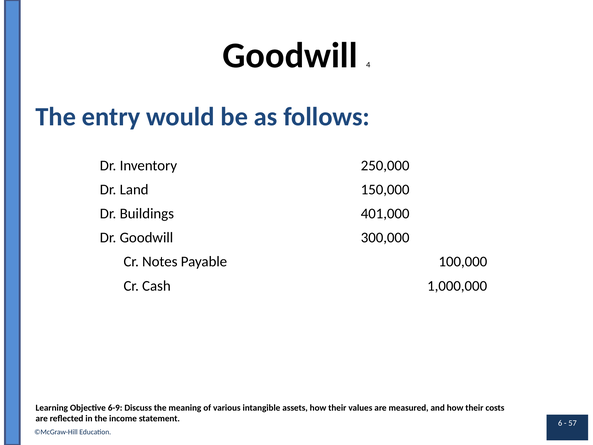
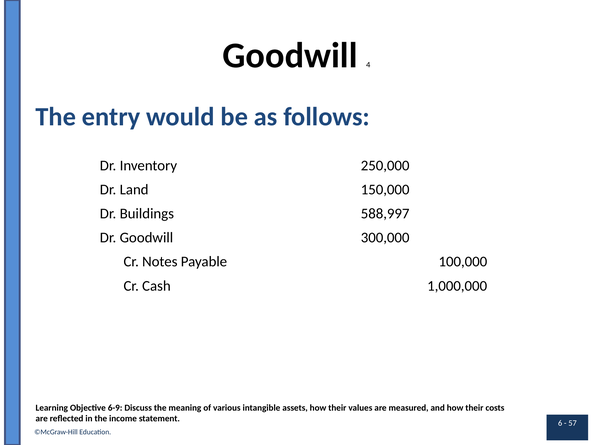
401,000: 401,000 -> 588,997 (385, 213)
